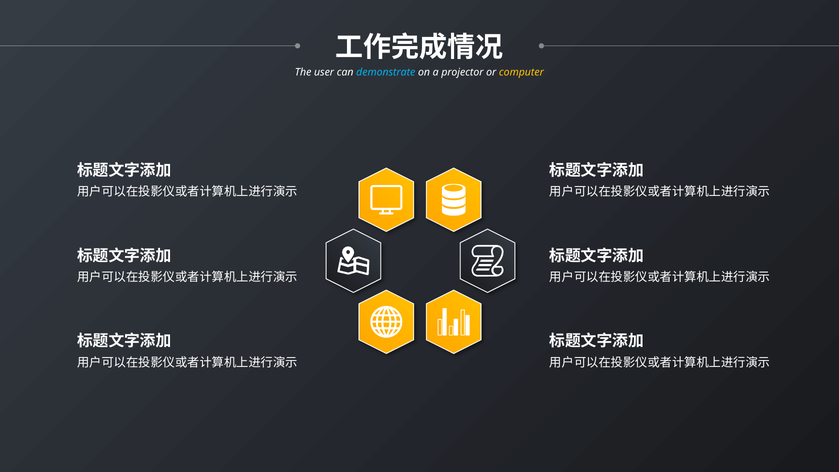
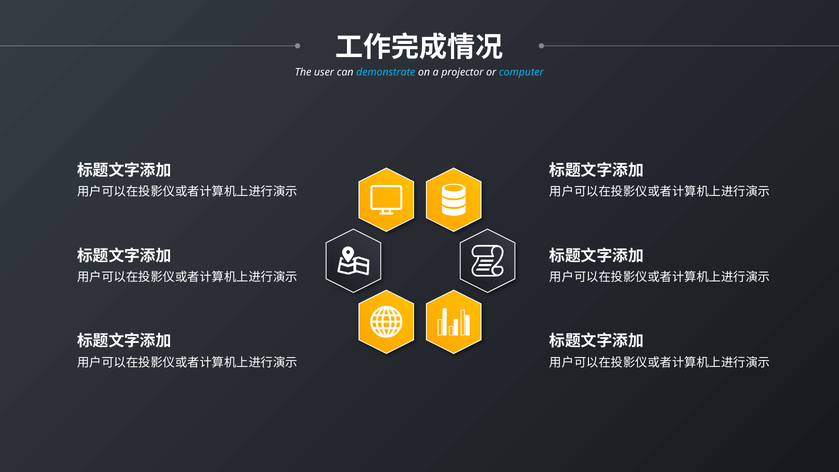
computer colour: yellow -> light blue (521, 72)
